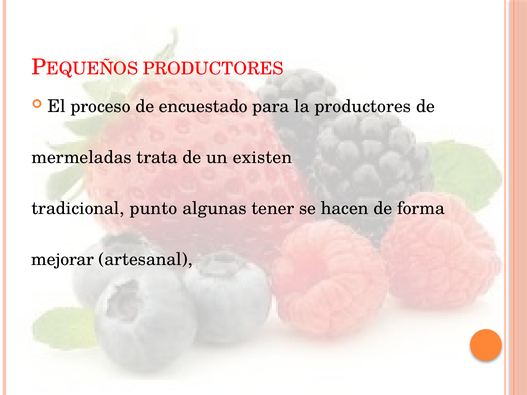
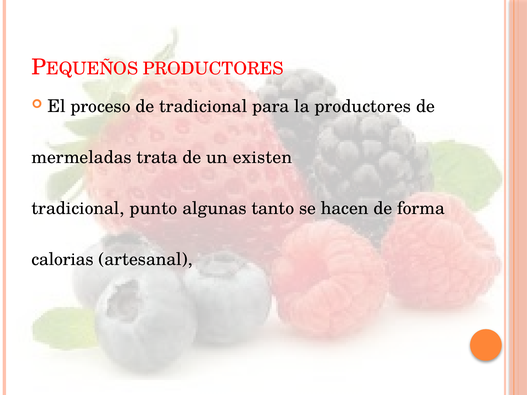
de encuestado: encuestado -> tradicional (203, 107)
tener: tener -> tanto (273, 209)
mejorar: mejorar -> calorias (63, 259)
